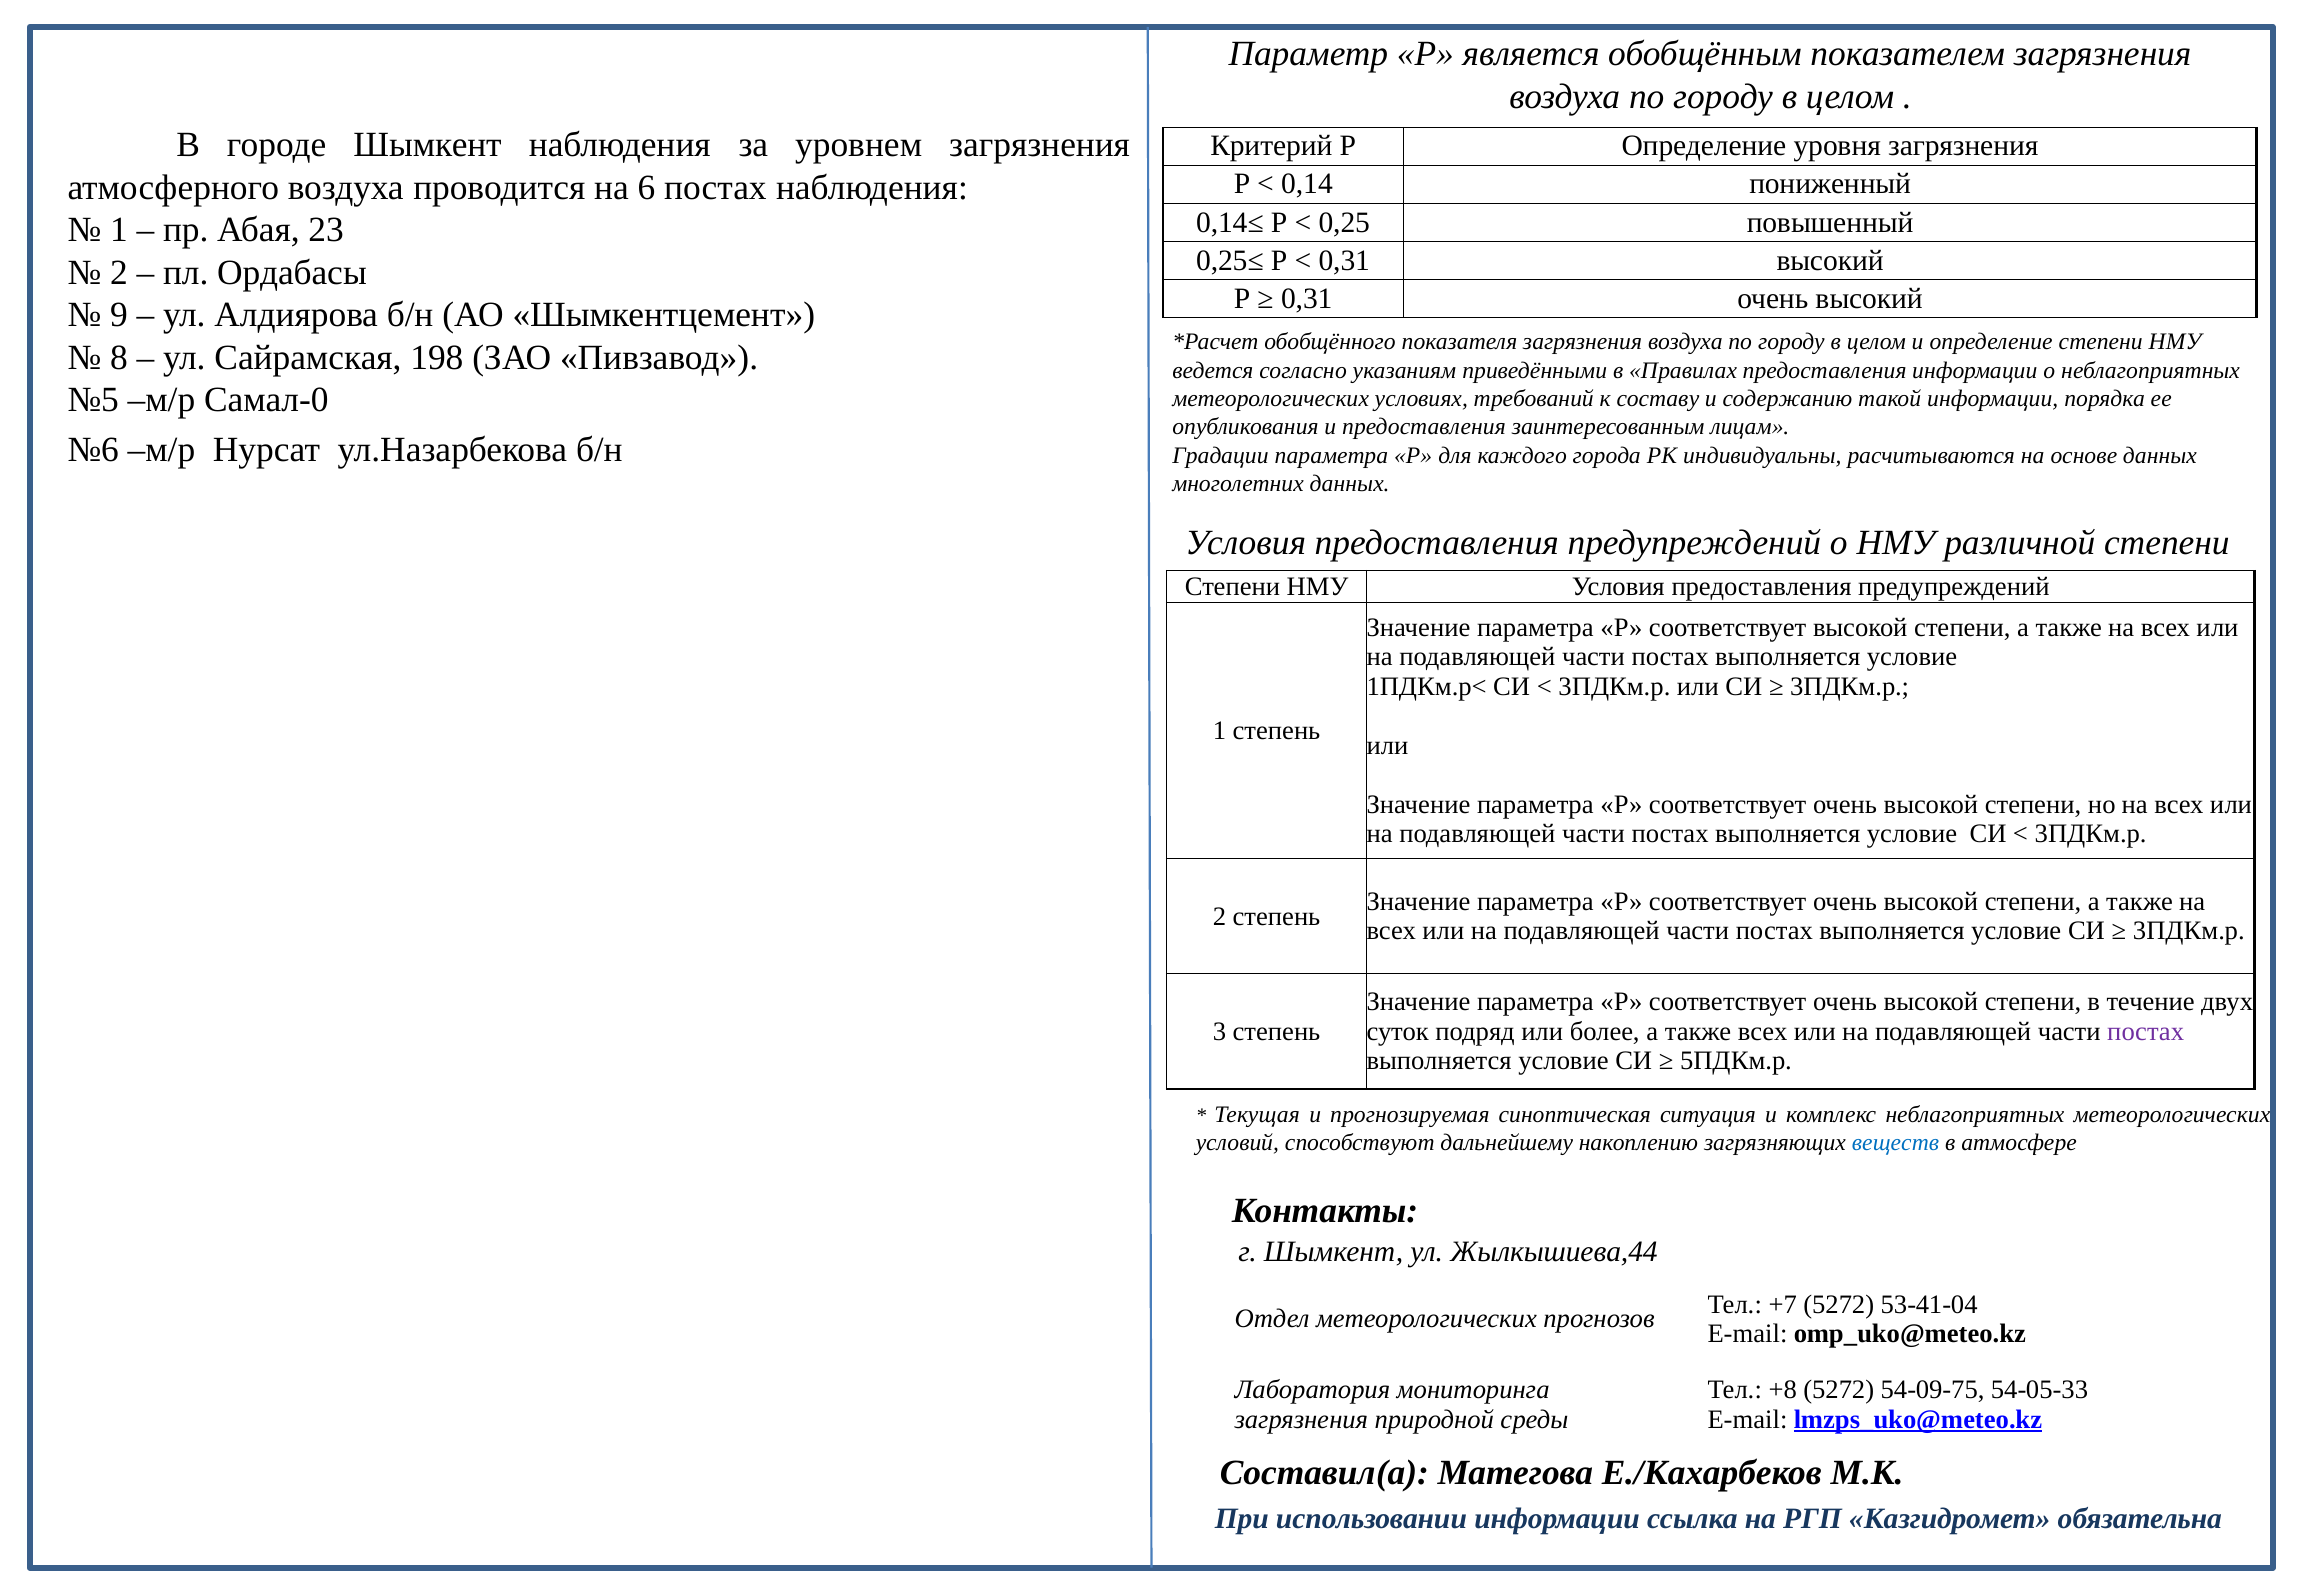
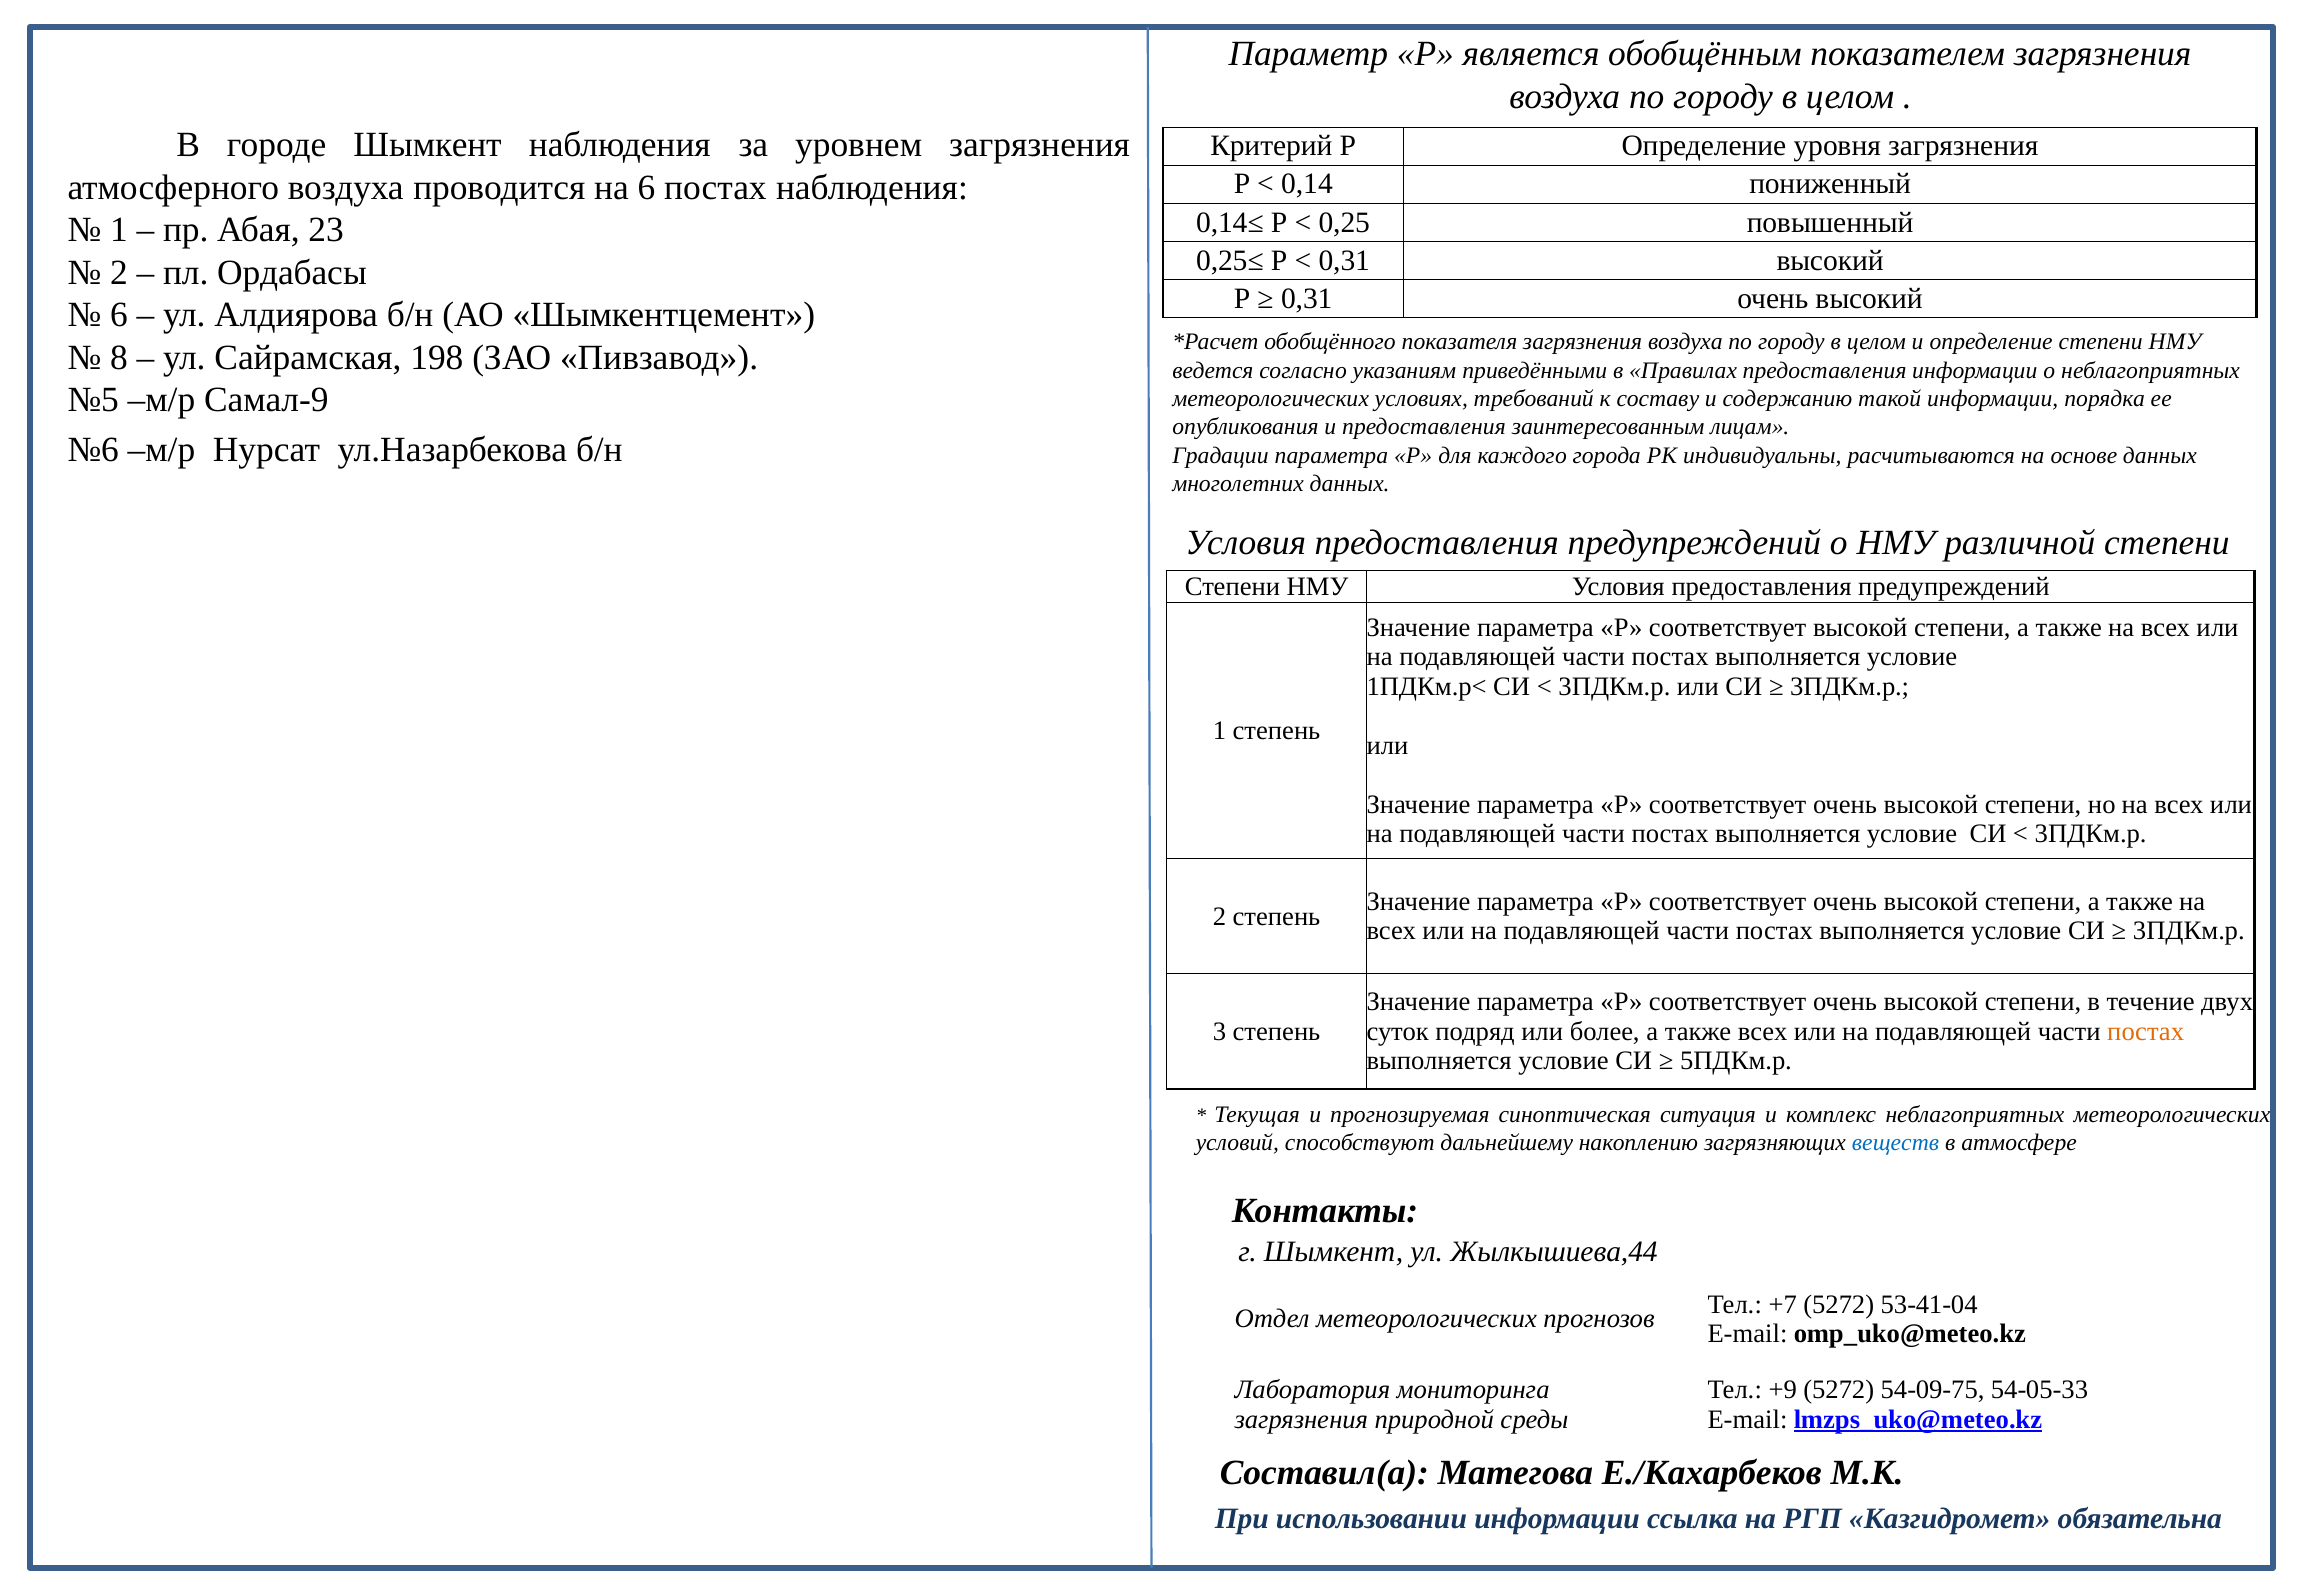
9: 9 -> 6 (119, 315)
Самал-0: Самал-0 -> Самал-9 (266, 400)
постах colour: purple -> orange (2146, 1031)
+8: +8 -> +9 (1783, 1389)
